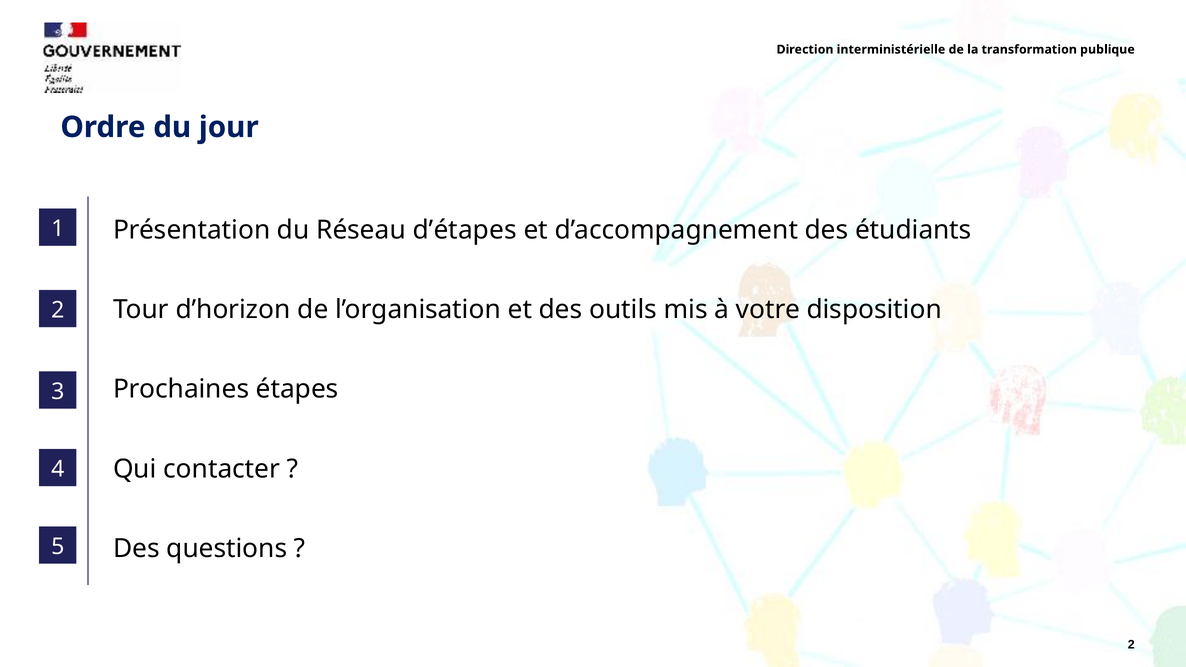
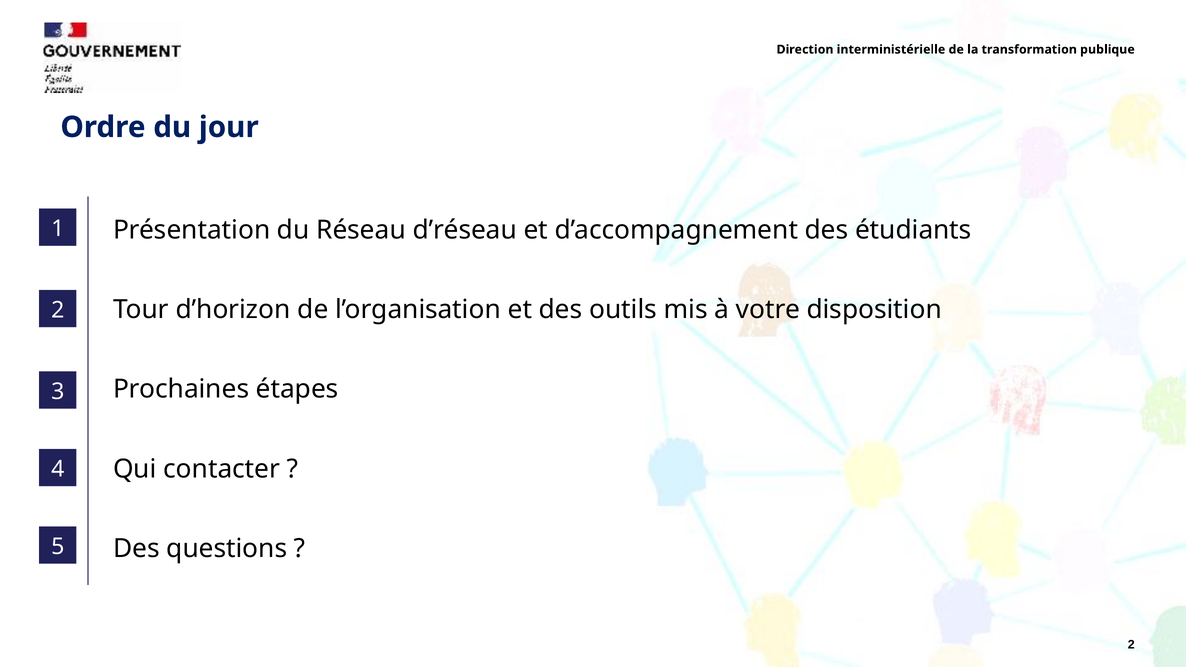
d’étapes: d’étapes -> d’réseau (465, 230)
